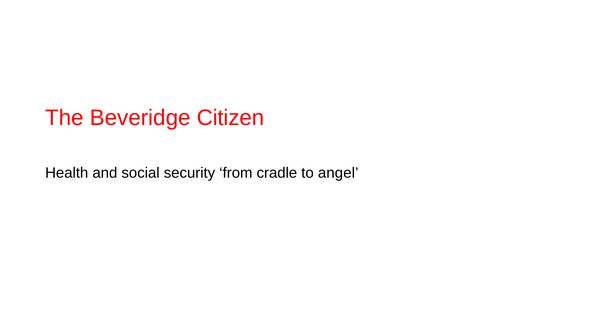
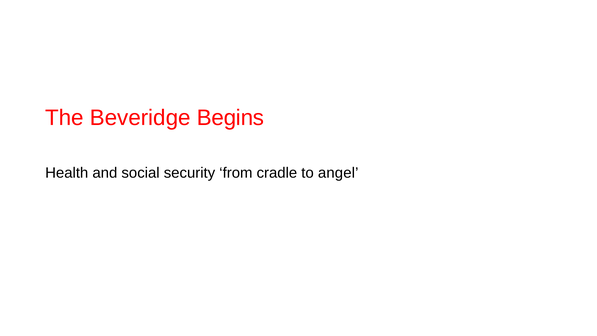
Citizen: Citizen -> Begins (231, 118)
